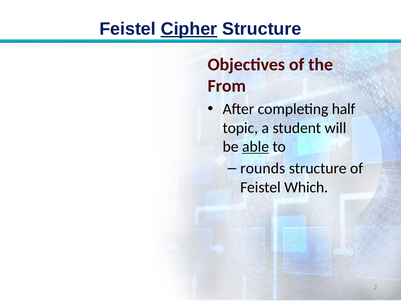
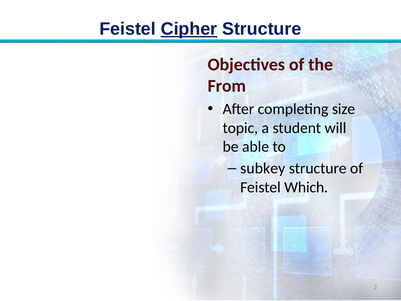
half: half -> size (344, 109)
able underline: present -> none (256, 146)
rounds: rounds -> subkey (263, 168)
